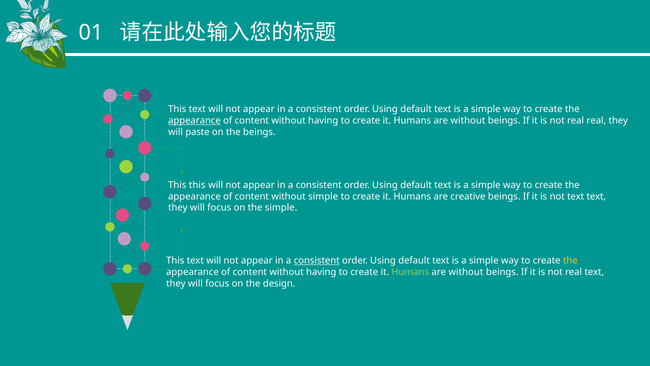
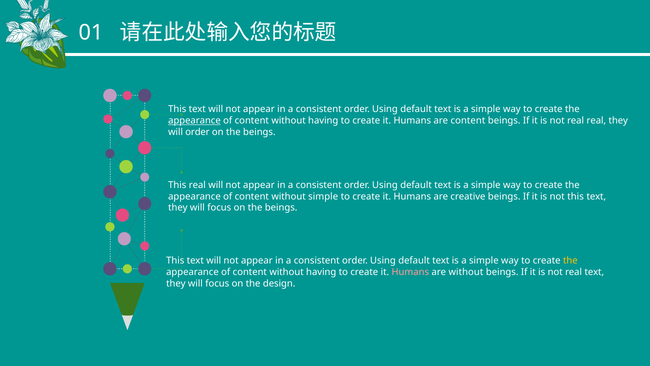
without: without -> content (468, 121)
will paste: paste -> order (197, 132)
This this: this -> real (197, 185)
not text: text -> this (576, 196)
focus on the simple: simple -> beings (281, 208)
consistent underline: present -> none (317, 260)
Humans colour: light green -> pink (410, 272)
